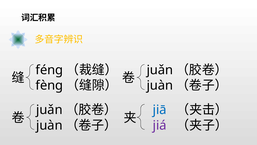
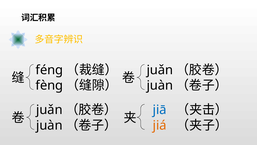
jiá colour: purple -> orange (160, 125)
